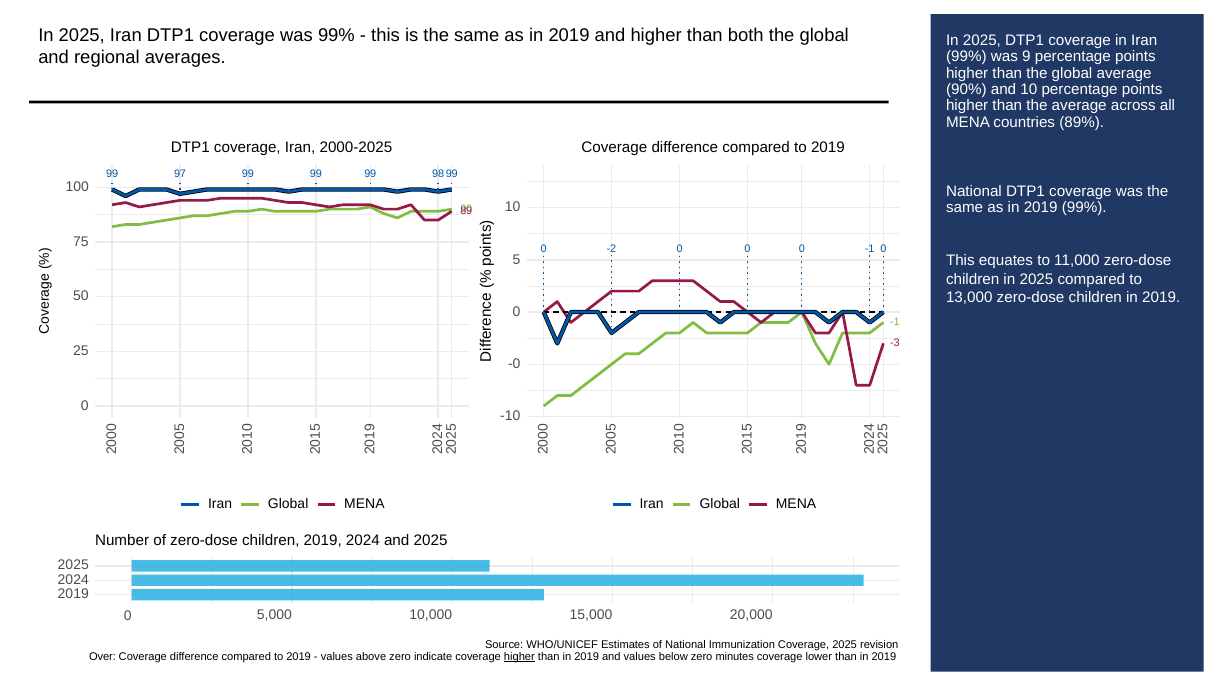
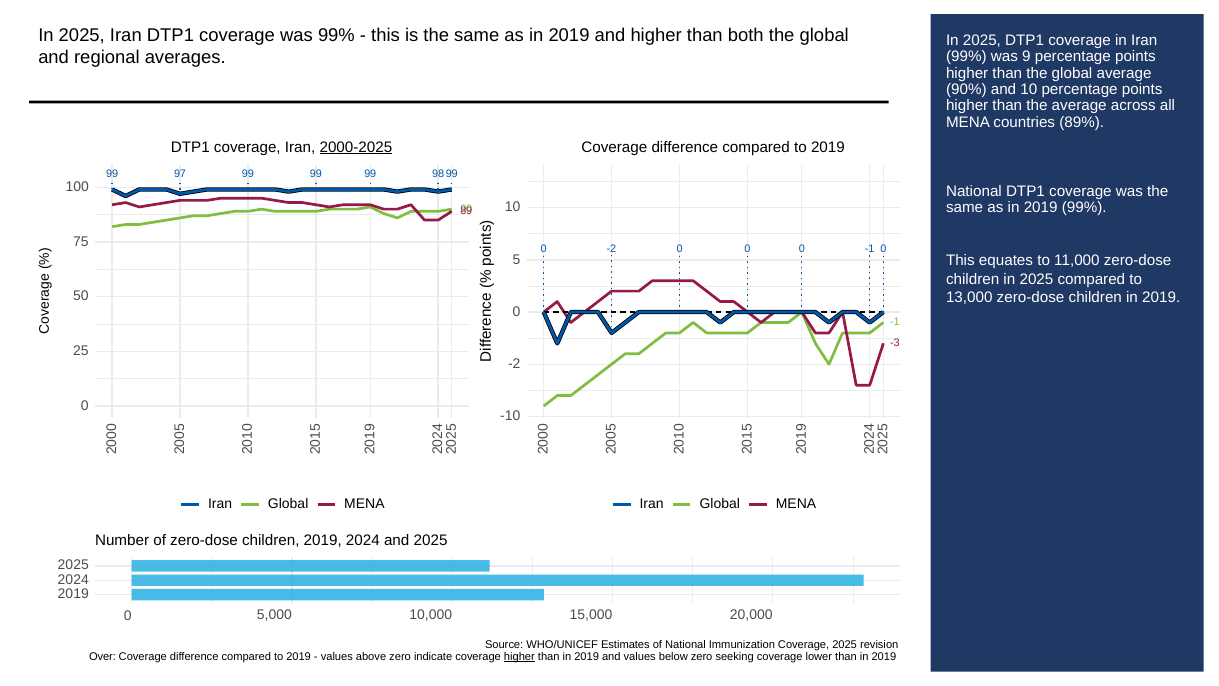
2000-2025 underline: none -> present (356, 147)
-0: -0 -> -2 (514, 364)
minutes: minutes -> seeking (735, 657)
